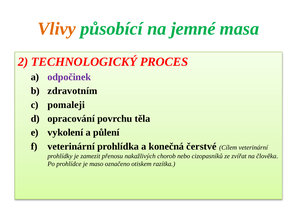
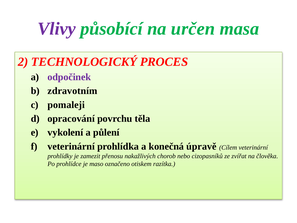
Vlivy colour: orange -> purple (57, 29)
jemné: jemné -> určen (193, 29)
čerstvé: čerstvé -> úpravě (201, 146)
